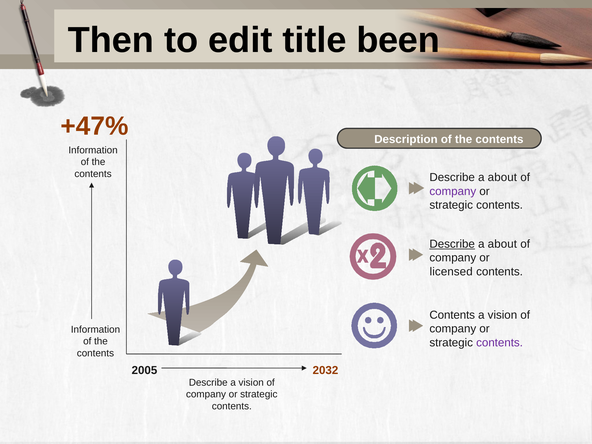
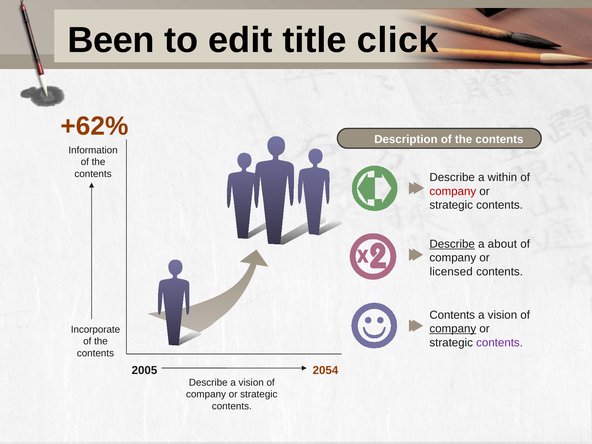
Then: Then -> Been (111, 40)
been: been -> click (398, 40)
+47%: +47% -> +62% (95, 126)
about: about -> within (502, 177)
company colour: purple -> red (453, 191)
company underline: none -> present (453, 329)
Information: Information -> Incorporate (95, 330)
2032: 2032 -> 2054 (325, 370)
